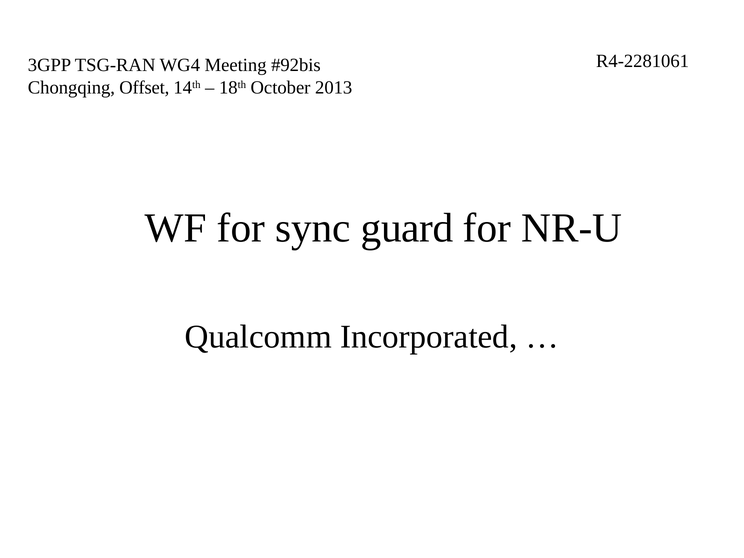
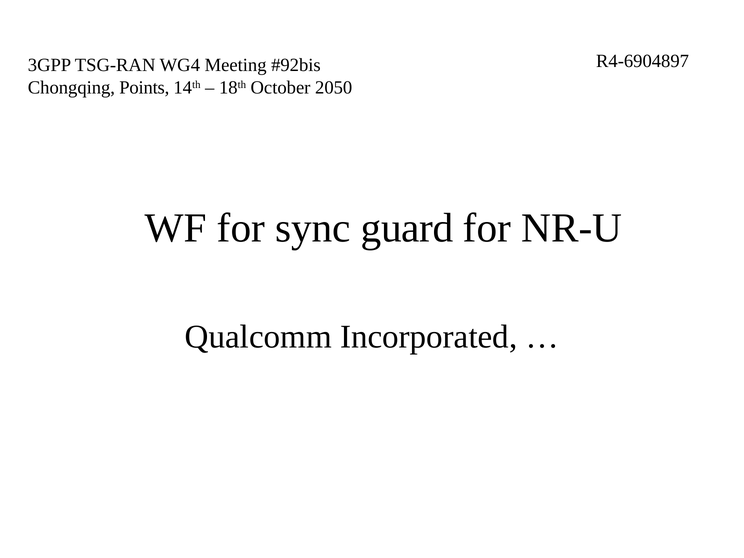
R4-2281061: R4-2281061 -> R4-6904897 (643, 61)
Offset: Offset -> Points (144, 88)
2013: 2013 -> 2050 (334, 88)
